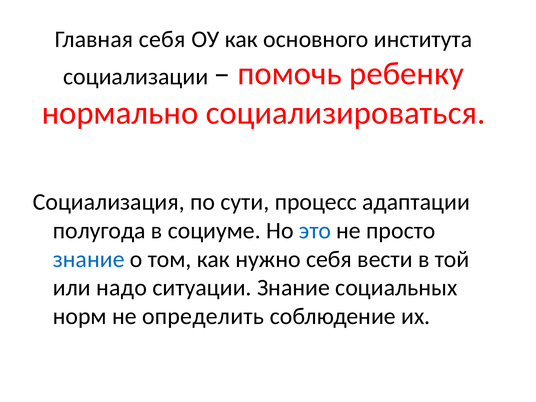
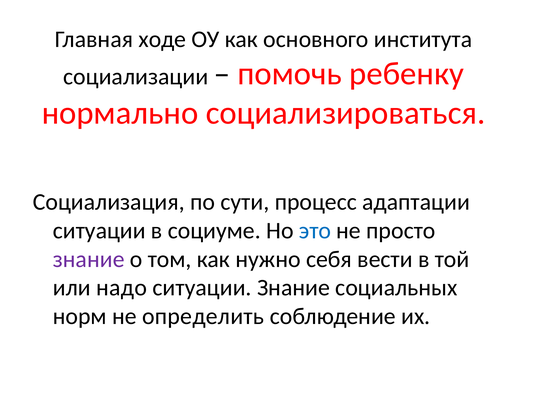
Главная себя: себя -> ходе (162, 39)
полугода: полугода -> ситуации (99, 231)
знание colour: blue -> purple (89, 259)
